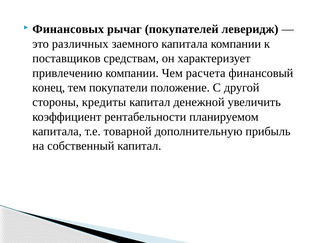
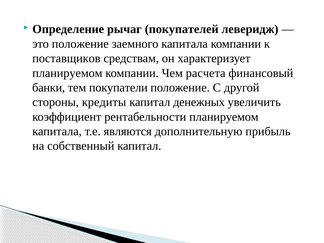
Финансовых: Финансовых -> Определение (68, 29)
это различных: различных -> положение (80, 44)
привлечению: привлечению -> планируемом (67, 73)
конец: конец -> банки (49, 88)
денежной: денежной -> денежных (199, 102)
товарной: товарной -> являются (128, 131)
